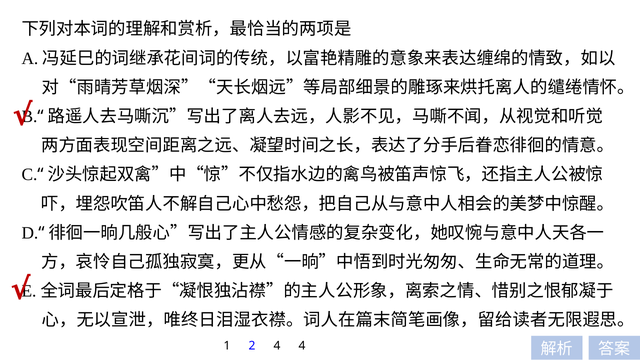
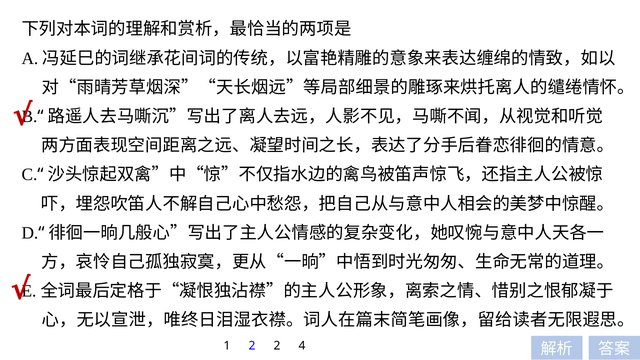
2 4: 4 -> 2 (277, 346)
